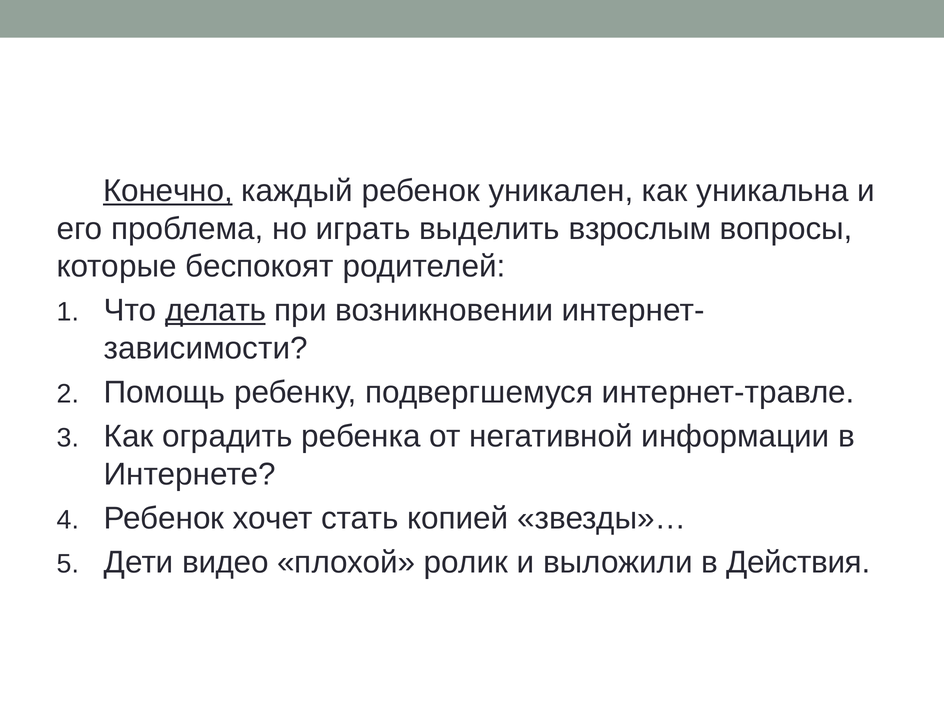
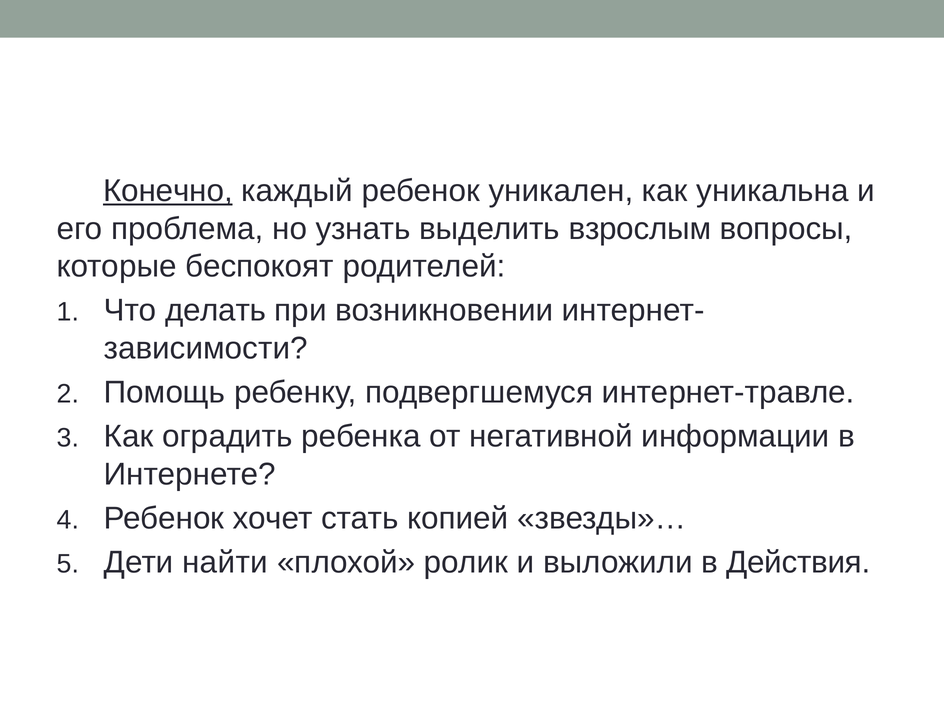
играть: играть -> узнать (363, 229)
делать underline: present -> none (216, 311)
видео: видео -> найти (225, 562)
